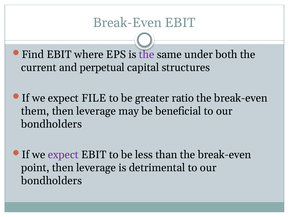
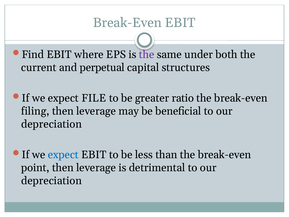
them: them -> filing (35, 111)
bondholders: bondholders -> depreciation (52, 124)
expect colour: purple -> blue (63, 155)
bondholders: bondholders -> depreciation (52, 181)
